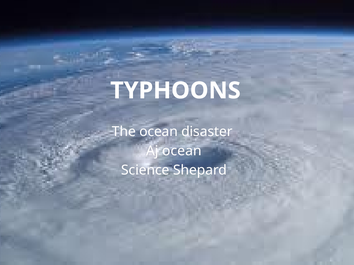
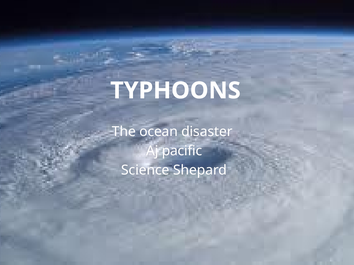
Aj ocean: ocean -> pacific (182, 151)
